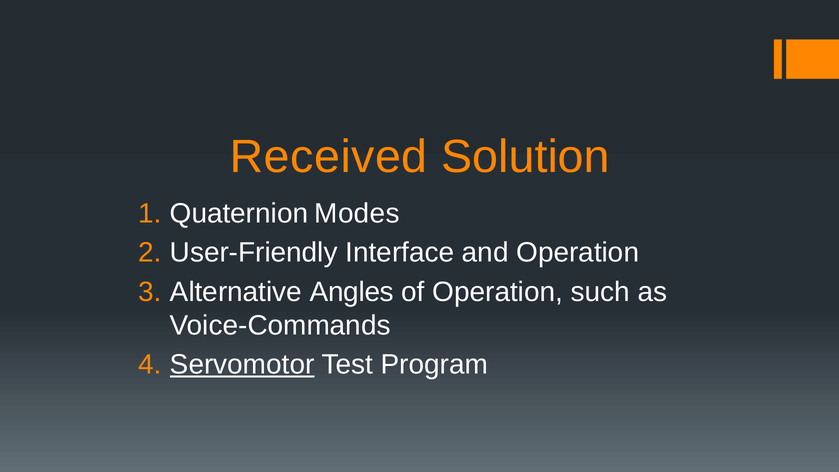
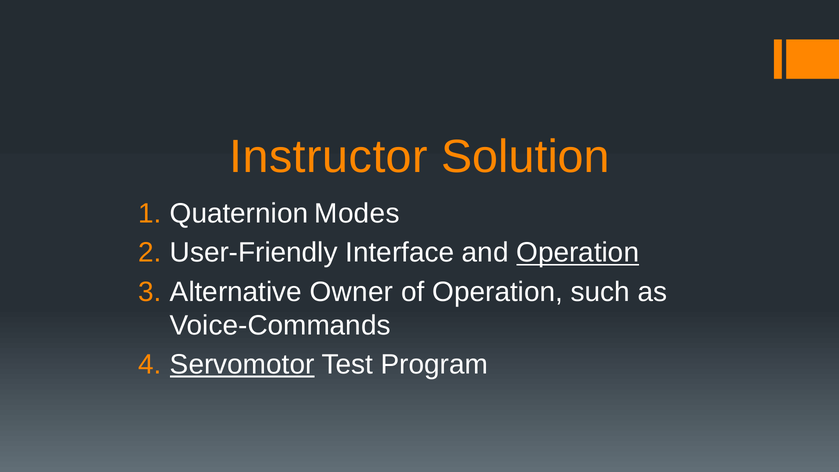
Received: Received -> Instructor (329, 157)
Operation underline: none -> present (578, 253)
Angles: Angles -> Owner (351, 292)
